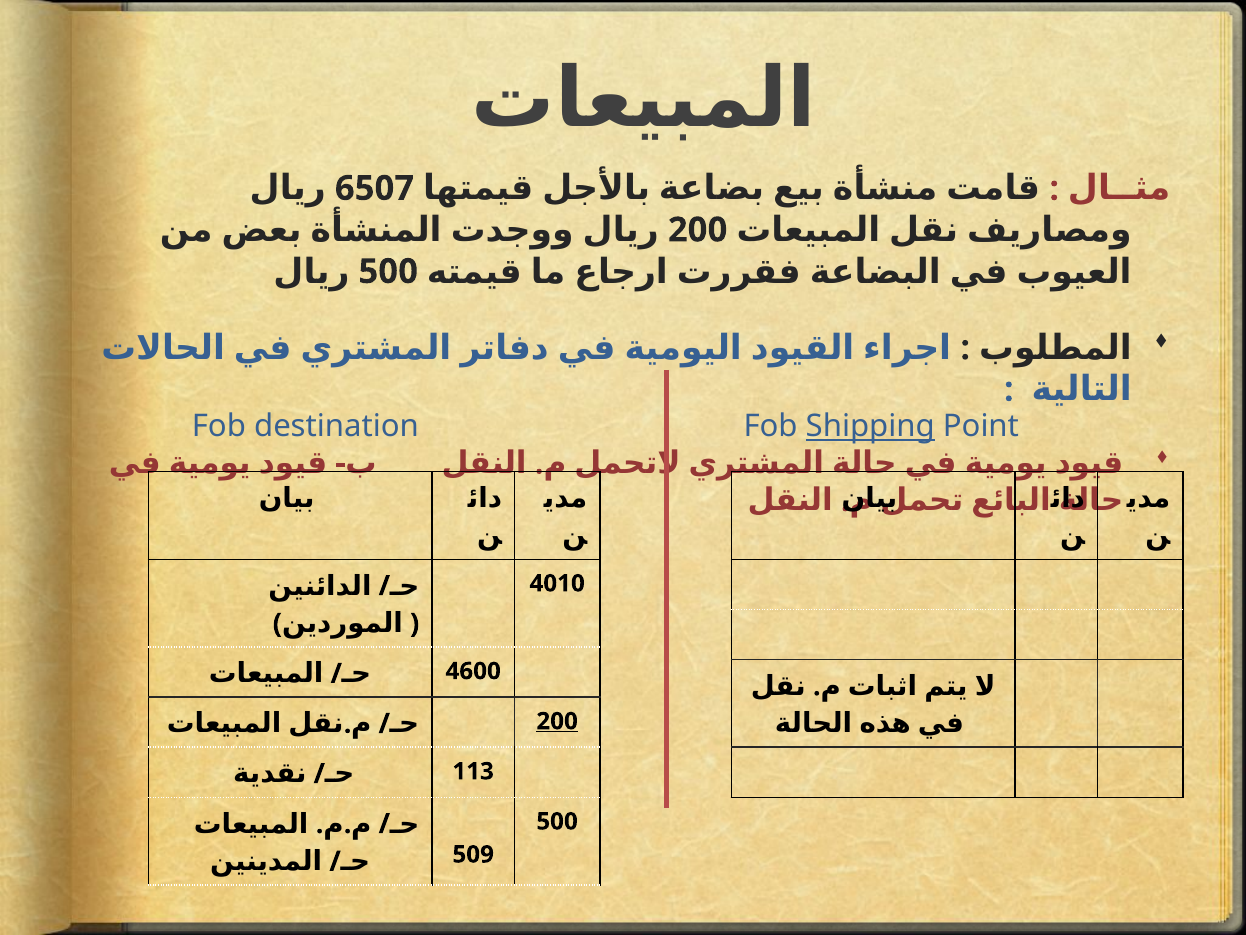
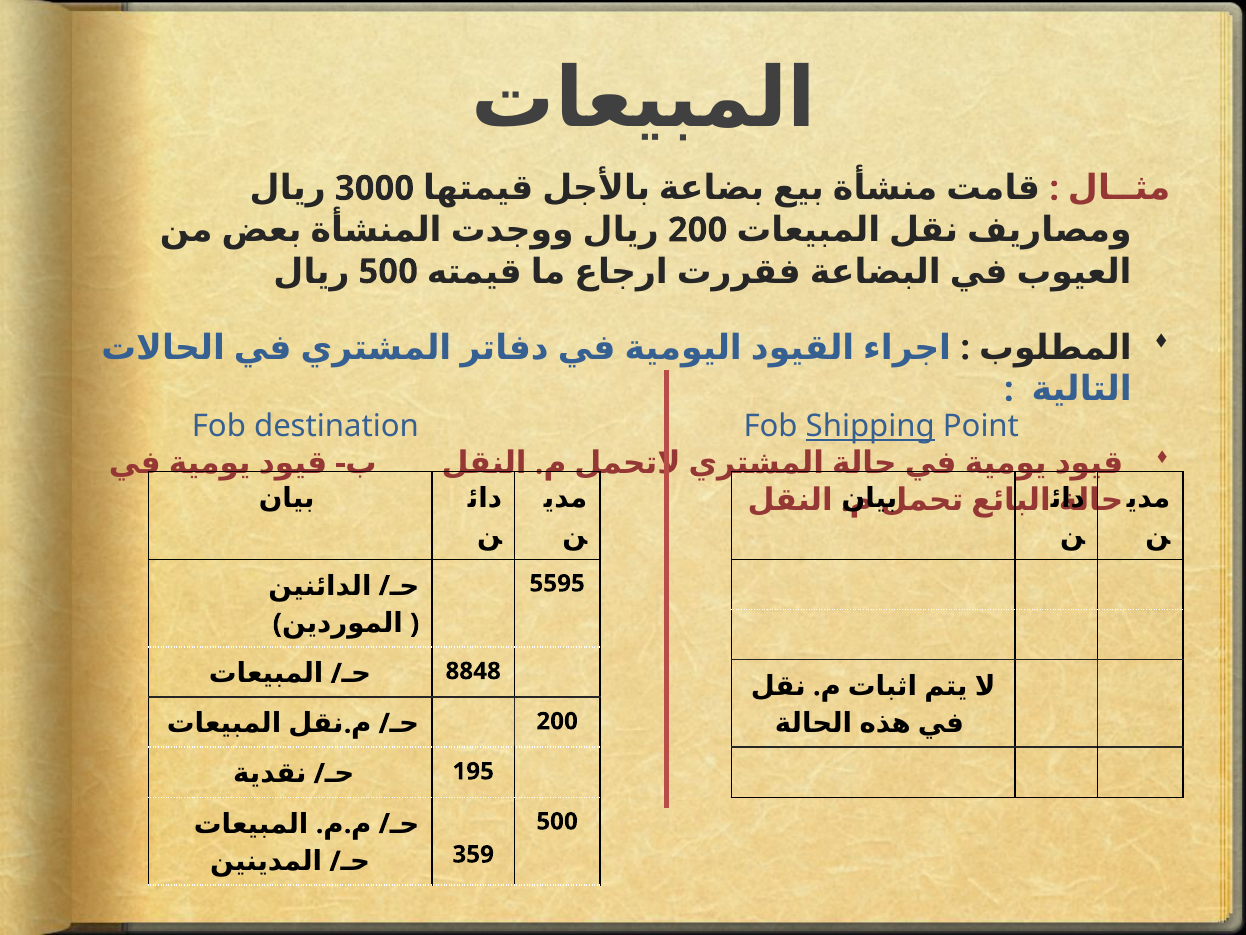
6507: 6507 -> 3000 (375, 188)
4010: 4010 -> 5595 (557, 583)
4600: 4600 -> 8848 (473, 671)
200 underline: present -> none (557, 721)
113: 113 -> 195 (473, 771)
509: 509 -> 359 (473, 854)
